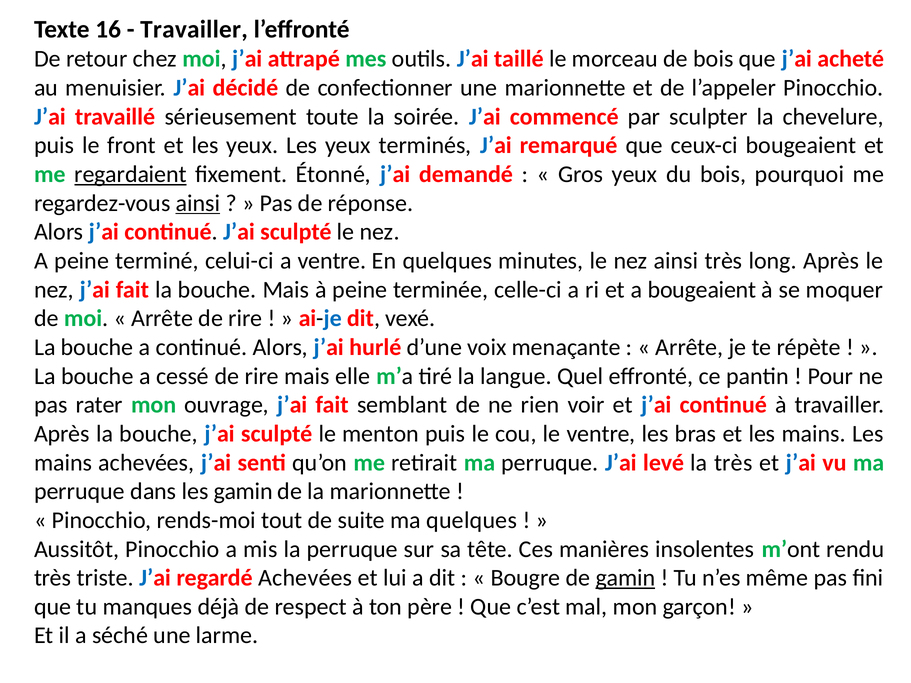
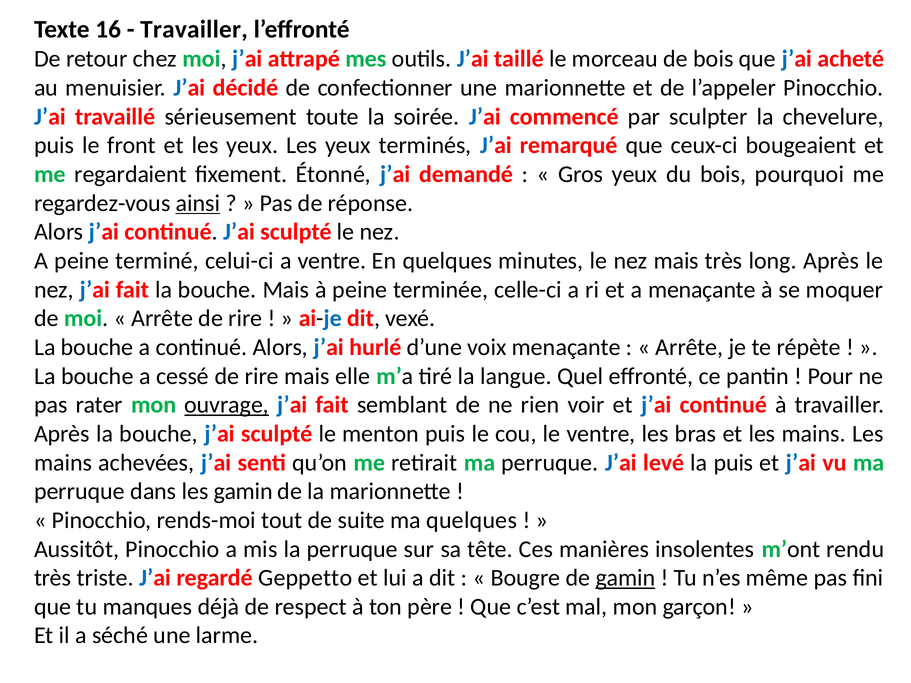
regardaient underline: present -> none (130, 174)
nez ainsi: ainsi -> mais (676, 261)
a bougeaient: bougeaient -> menaçante (702, 290)
ouvrage underline: none -> present (227, 405)
la très: très -> puis (733, 463)
regardé Achevées: Achevées -> Geppetto (305, 578)
